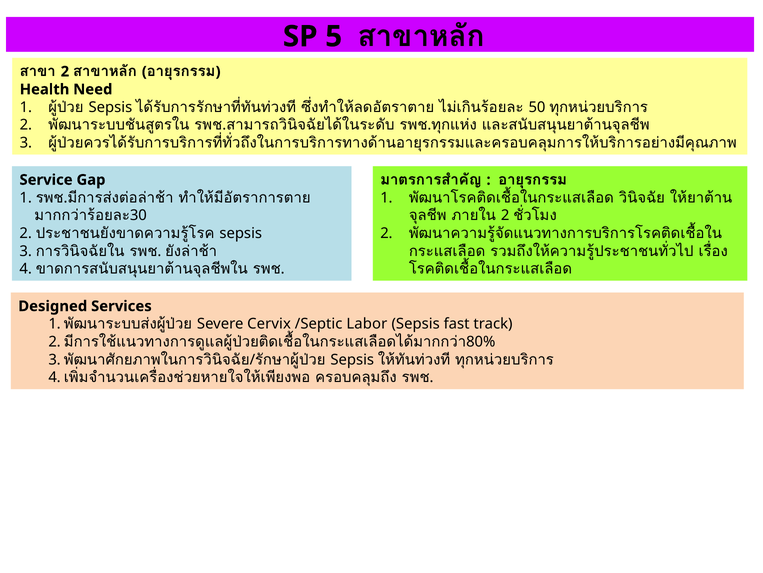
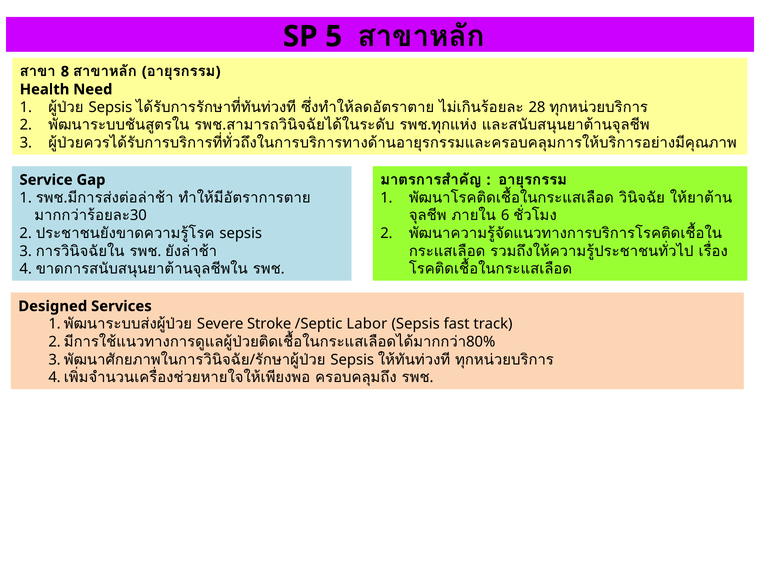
2: 2 -> 8 (65, 71)
50: 50 -> 28 (537, 107)
2: 2 -> 6 (505, 215)
Cervix: Cervix -> Stroke (269, 324)
